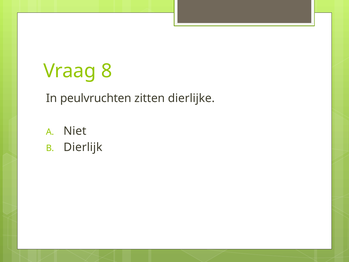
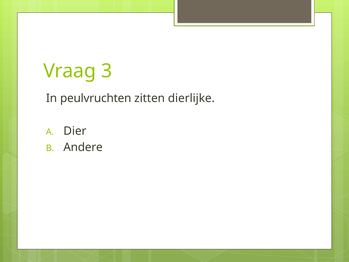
8: 8 -> 3 (107, 71)
Niet: Niet -> Dier (75, 131)
Dierlijk: Dierlijk -> Andere (83, 147)
